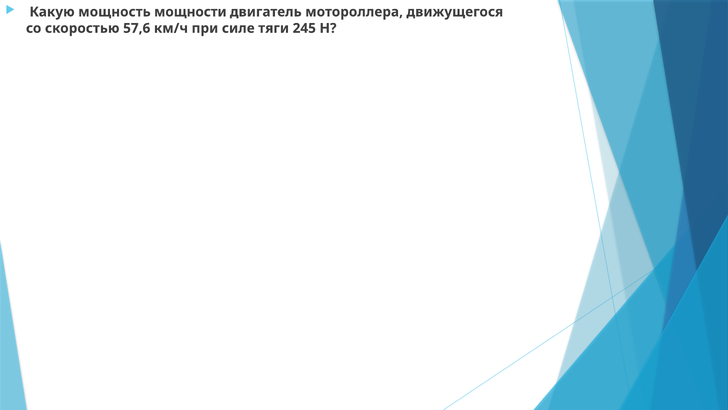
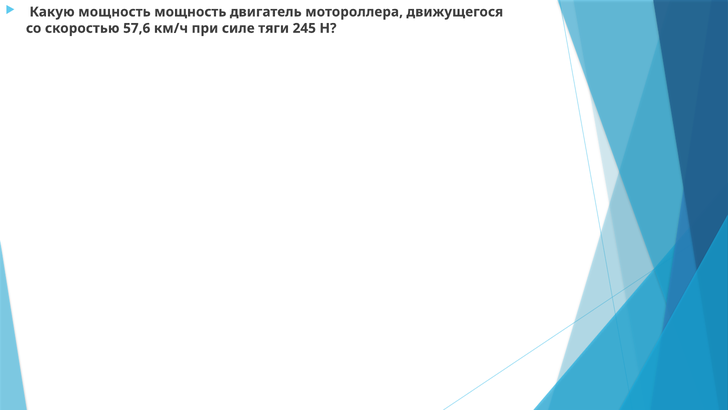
мощность мощности: мощности -> мощность (190, 12)
